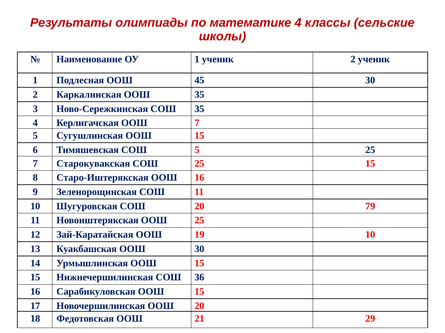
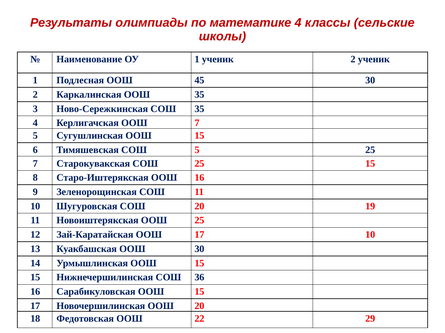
79: 79 -> 19 (370, 207)
ООШ 19: 19 -> 17 (199, 235)
21: 21 -> 22 (199, 319)
